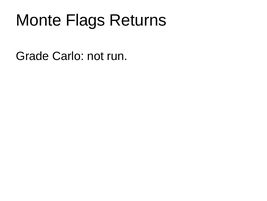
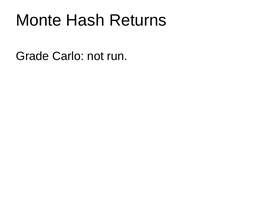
Flags: Flags -> Hash (85, 20)
